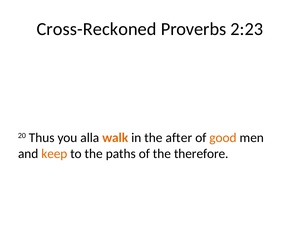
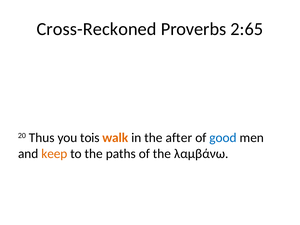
2:23: 2:23 -> 2:65 (247, 29)
alla: alla -> tois (90, 138)
good colour: orange -> blue (223, 138)
therefore: therefore -> λαμβάνω (201, 154)
